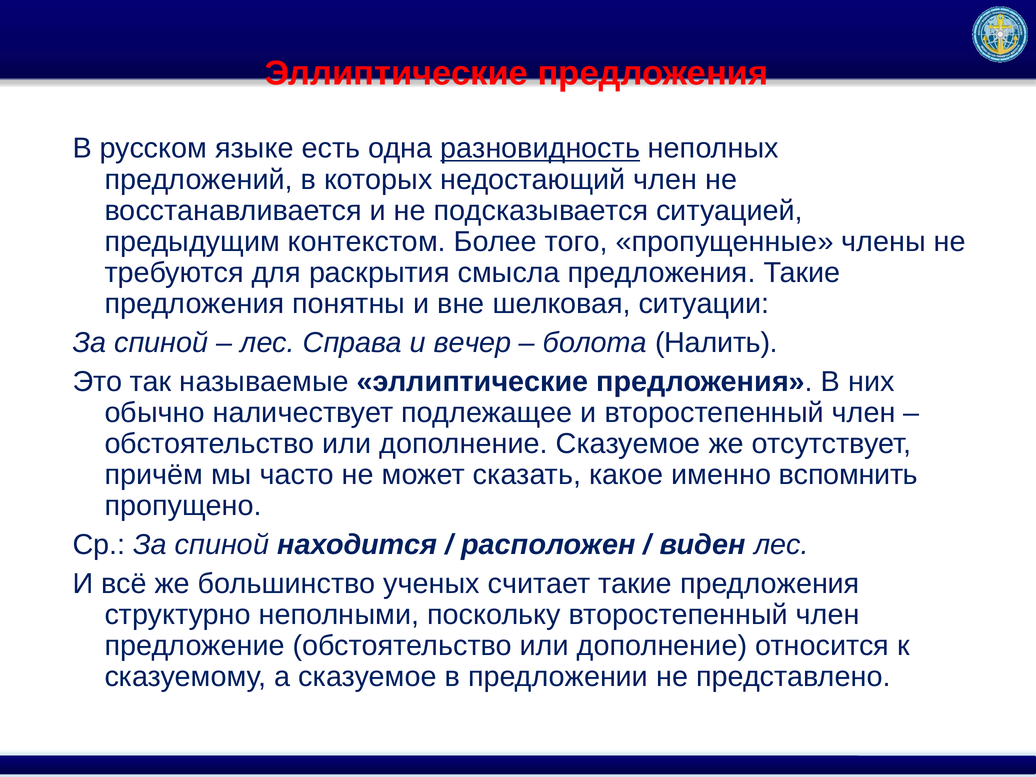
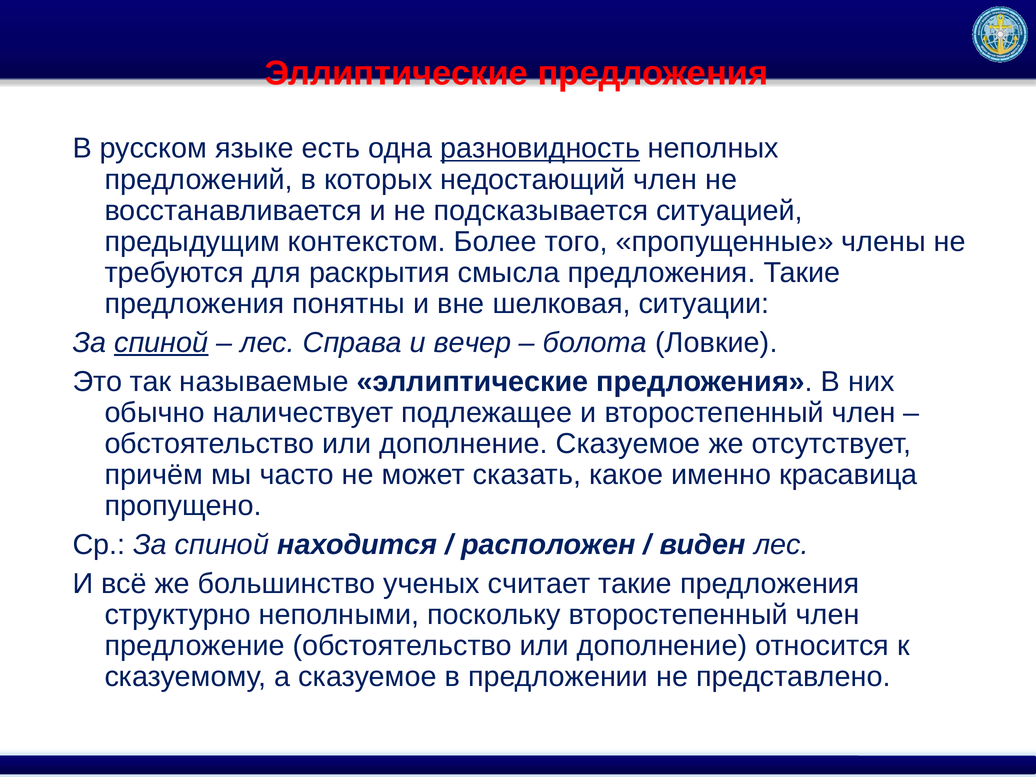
спиной underline: none -> present (161, 343)
Налить: Налить -> Ловкие (716, 343)
вспомнить: вспомнить -> красавица (848, 475)
